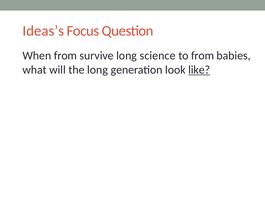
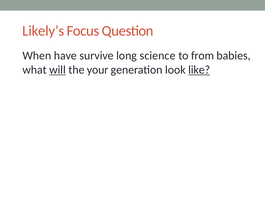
Ideas’s: Ideas’s -> Likely’s (43, 31)
When from: from -> have (65, 56)
will underline: none -> present (58, 70)
the long: long -> your (98, 70)
